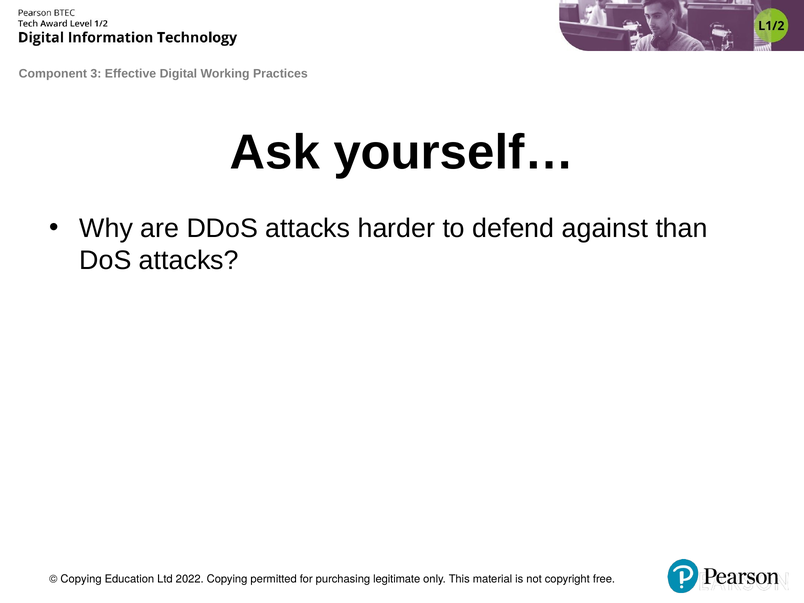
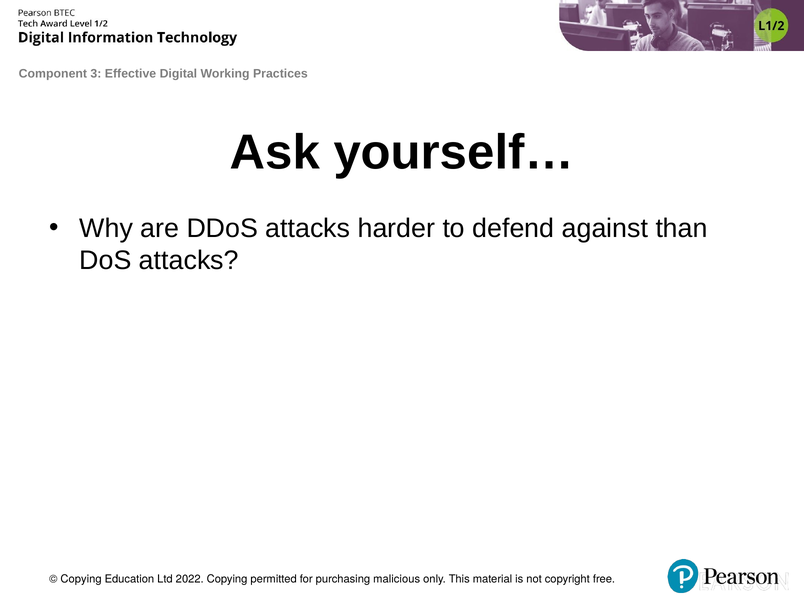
legitimate: legitimate -> malicious (397, 579)
